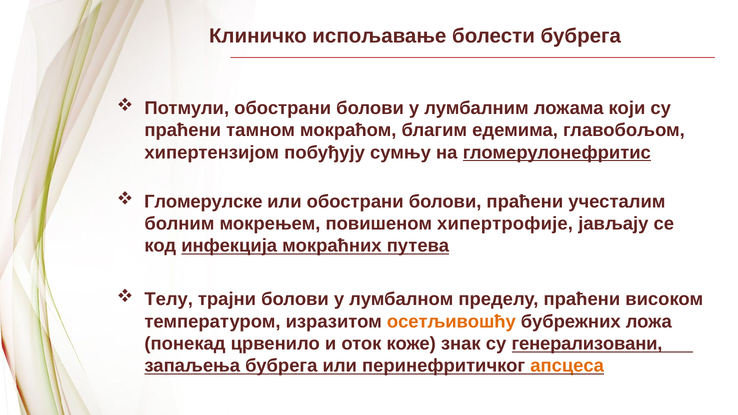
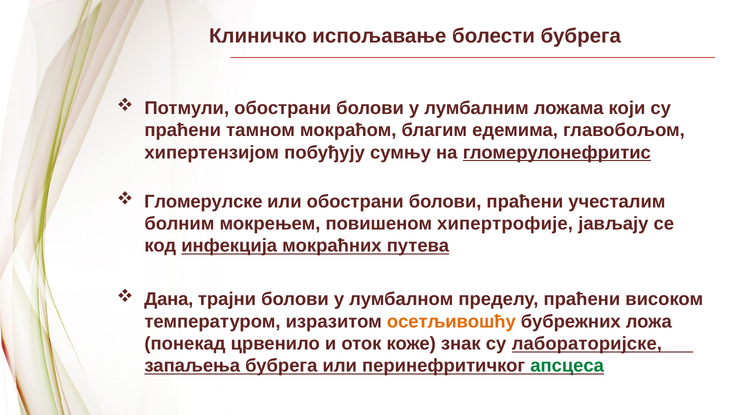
Телу: Телу -> Дана (169, 299)
генерализовани: генерализовани -> лабораторијске (587, 344)
апсцеса colour: orange -> green (567, 366)
